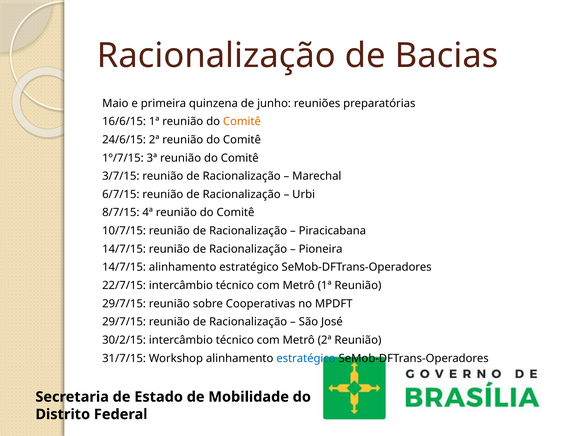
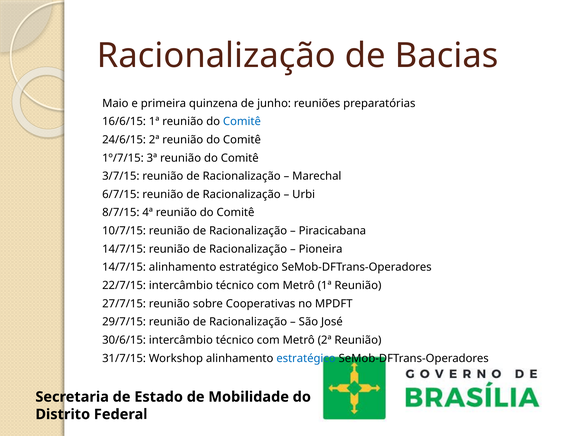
Comitê colour: orange -> blue (242, 121)
29/7/15: 29/7/15 -> 27/7/15 (124, 304)
30/2/15: 30/2/15 -> 30/6/15 (124, 340)
